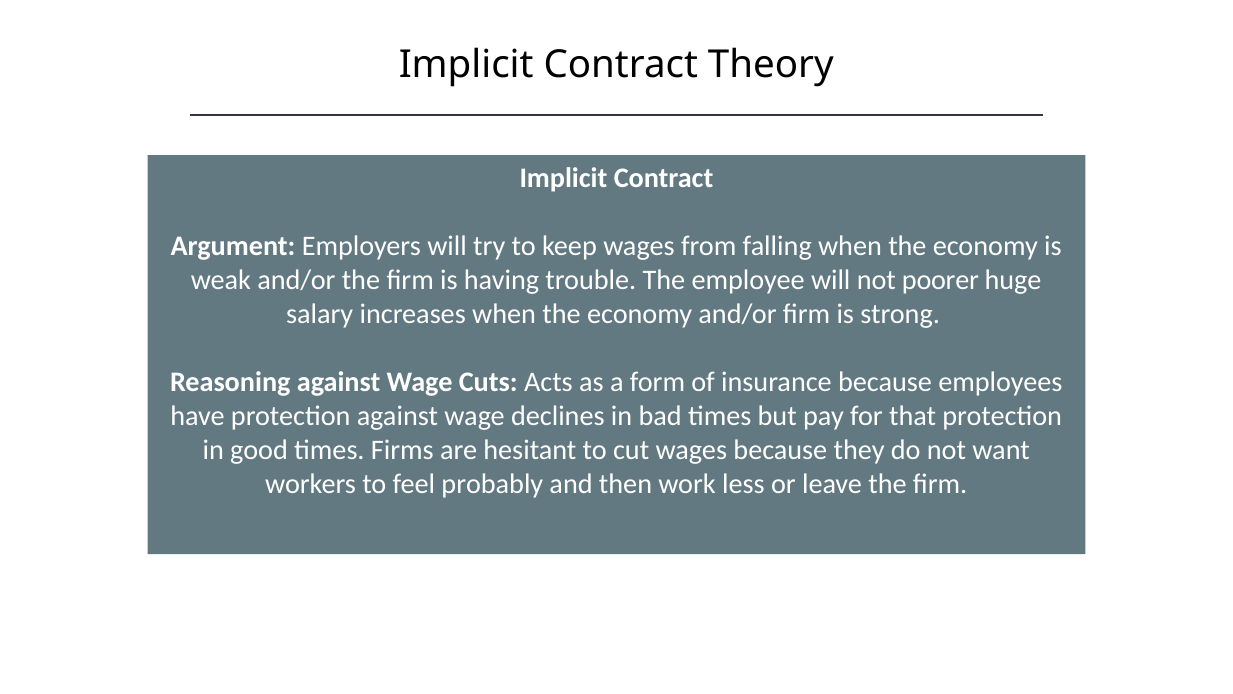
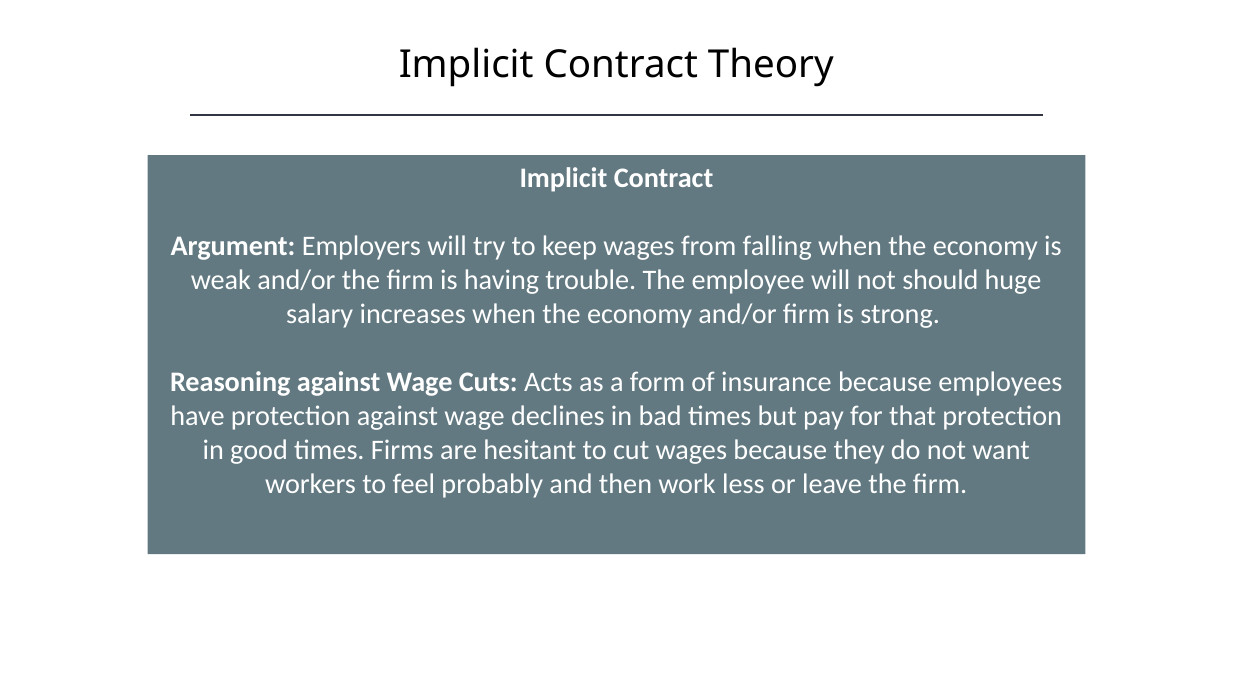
poorer: poorer -> should (940, 280)
